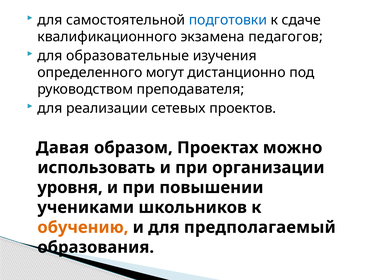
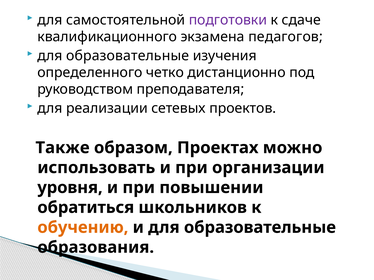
подготовки colour: blue -> purple (228, 20)
могут: могут -> четко (165, 73)
Давая: Давая -> Также (63, 148)
учениками: учениками -> обратиться (86, 208)
и для предполагаемый: предполагаемый -> образовательные (260, 228)
